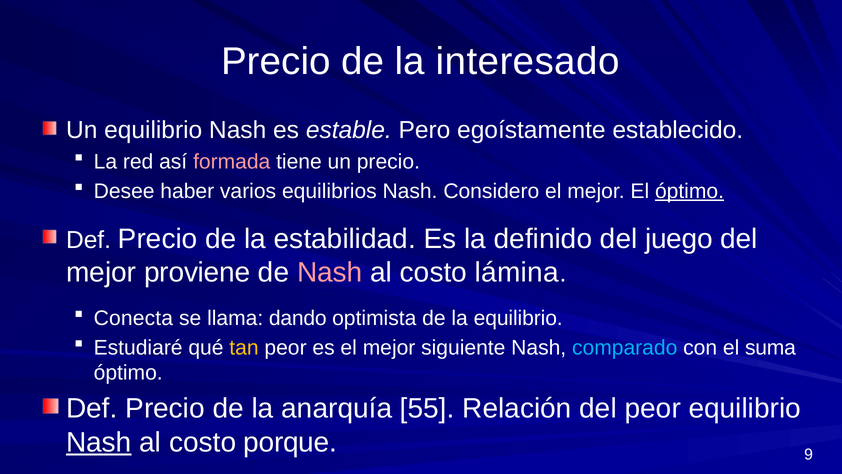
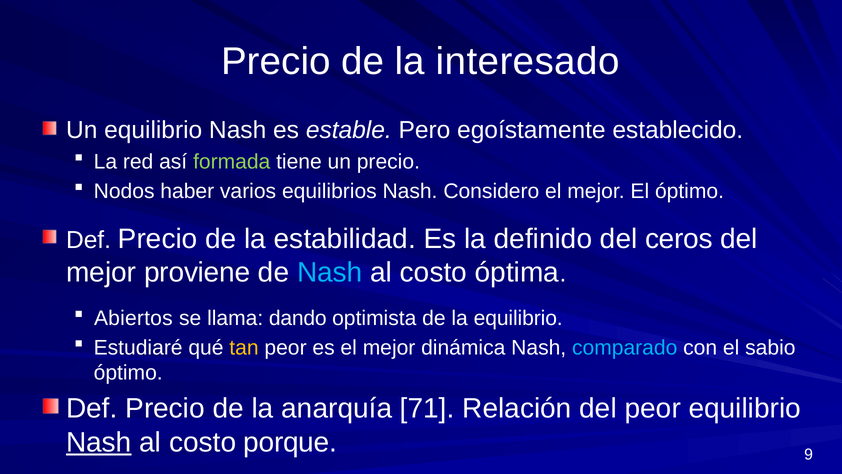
formada colour: pink -> light green (232, 161)
Desee: Desee -> Nodos (124, 191)
óptimo underline: present -> none (690, 191)
juego: juego -> ceros (679, 239)
Nash colour: pink -> light blue (330, 272)
lámina: lámina -> óptima (517, 272)
Conecta: Conecta -> Abiertos (133, 318)
siguiente: siguiente -> dinámica (463, 347)
suma: suma -> sabio (770, 347)
55: 55 -> 71 (427, 408)
